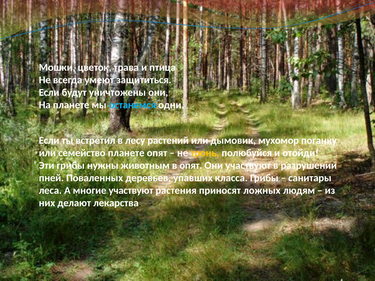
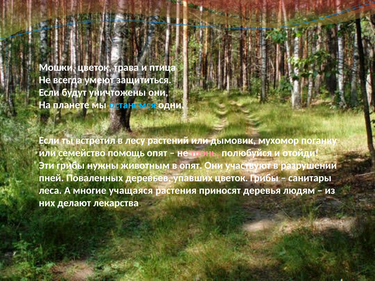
семейство планете: планете -> помощь (126, 153)
тронь colour: yellow -> pink (205, 153)
упавших класса: класса -> цветок (231, 178)
многие участвуют: участвуют -> учащаяся (131, 191)
ложных: ложных -> деревья (262, 191)
